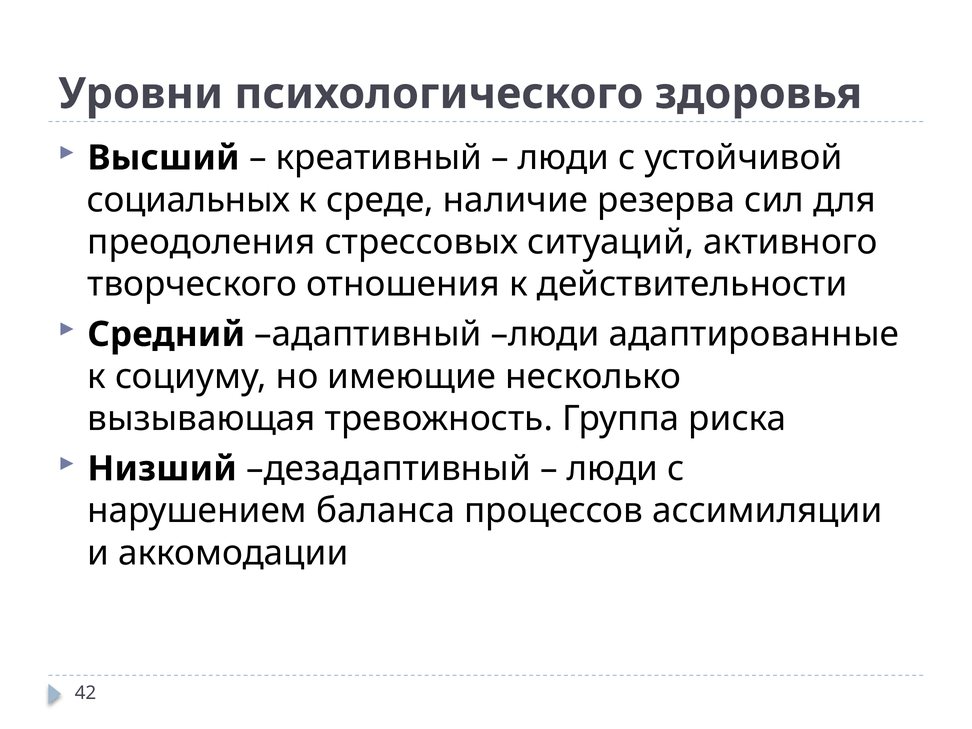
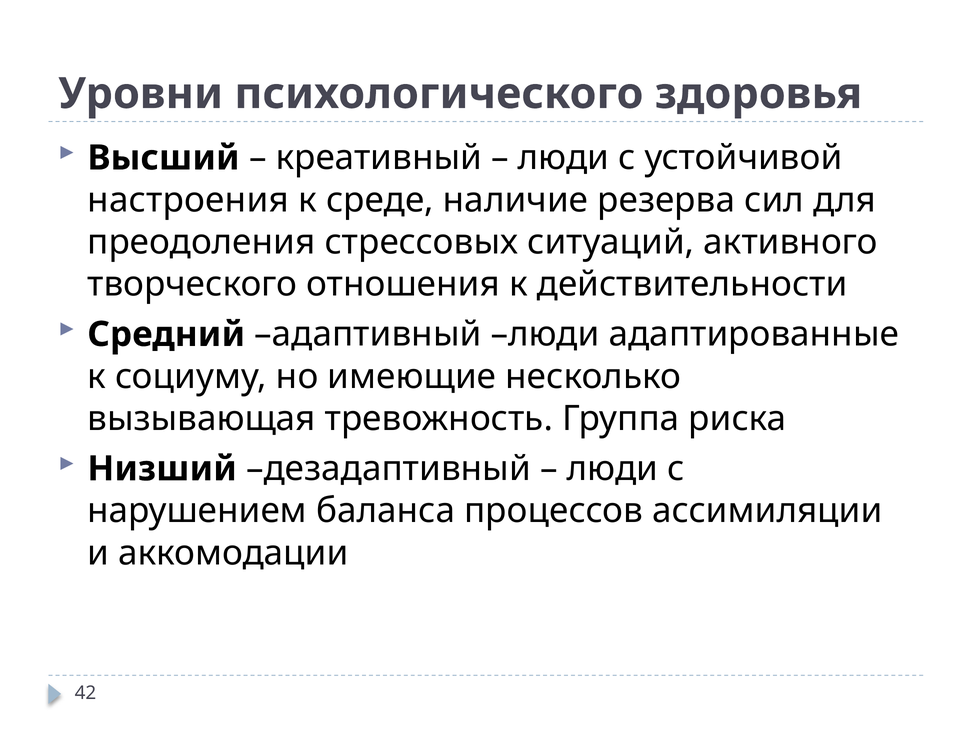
социальных: социальных -> настроения (188, 200)
